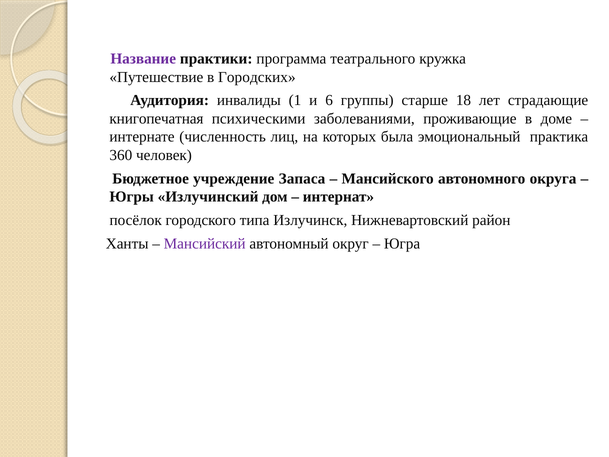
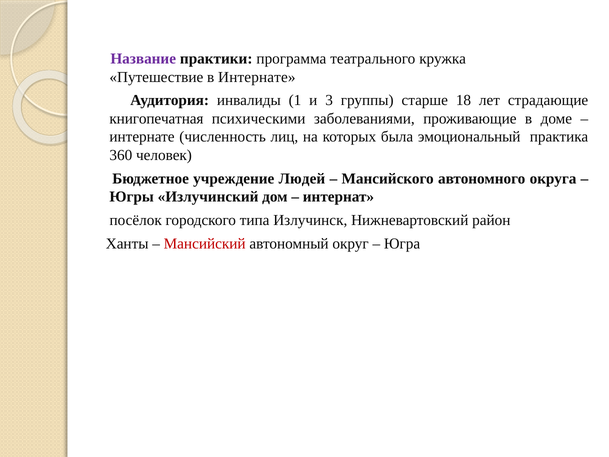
в Городских: Городских -> Интернате (257, 77)
6: 6 -> 3 (329, 100)
Запаса: Запаса -> Людей (302, 178)
Мансийский colour: purple -> red (205, 243)
